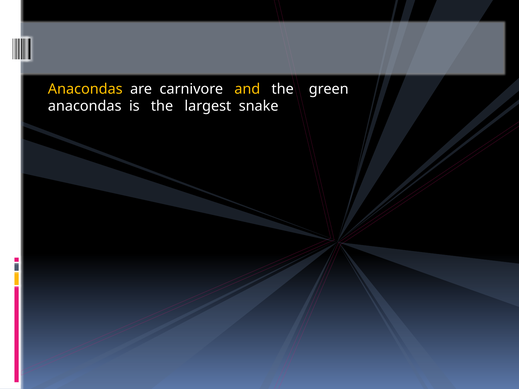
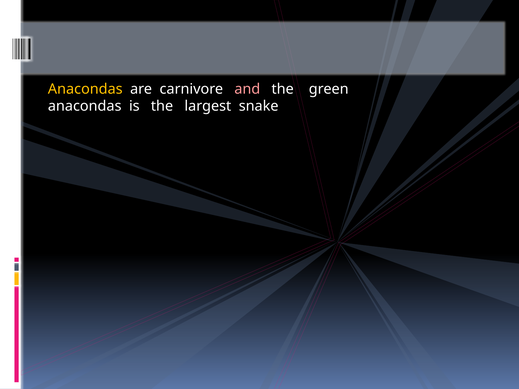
and colour: yellow -> pink (247, 89)
